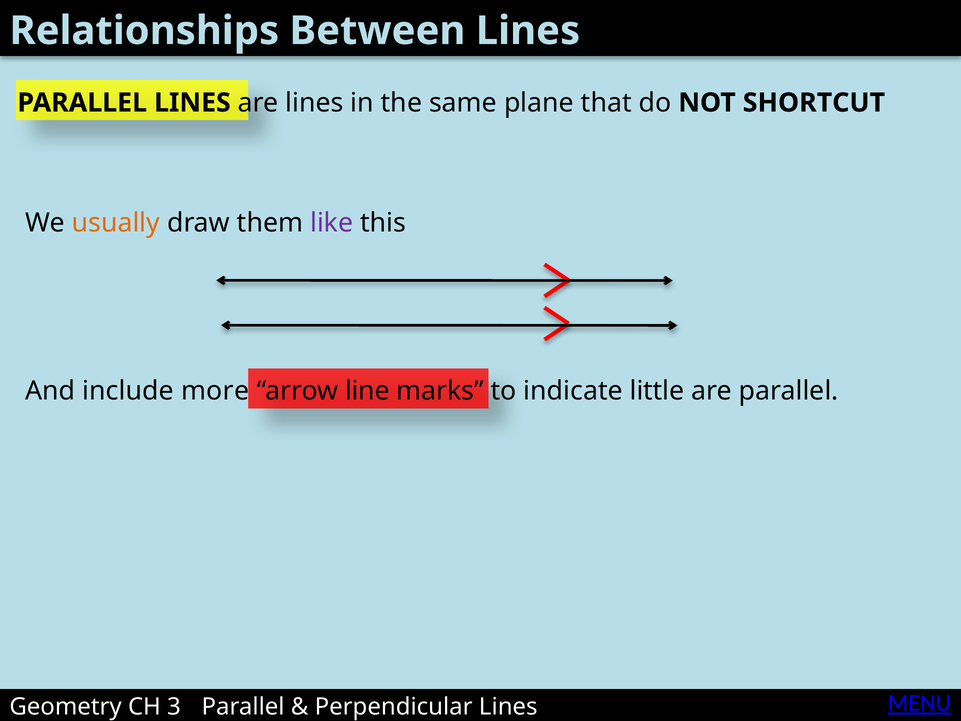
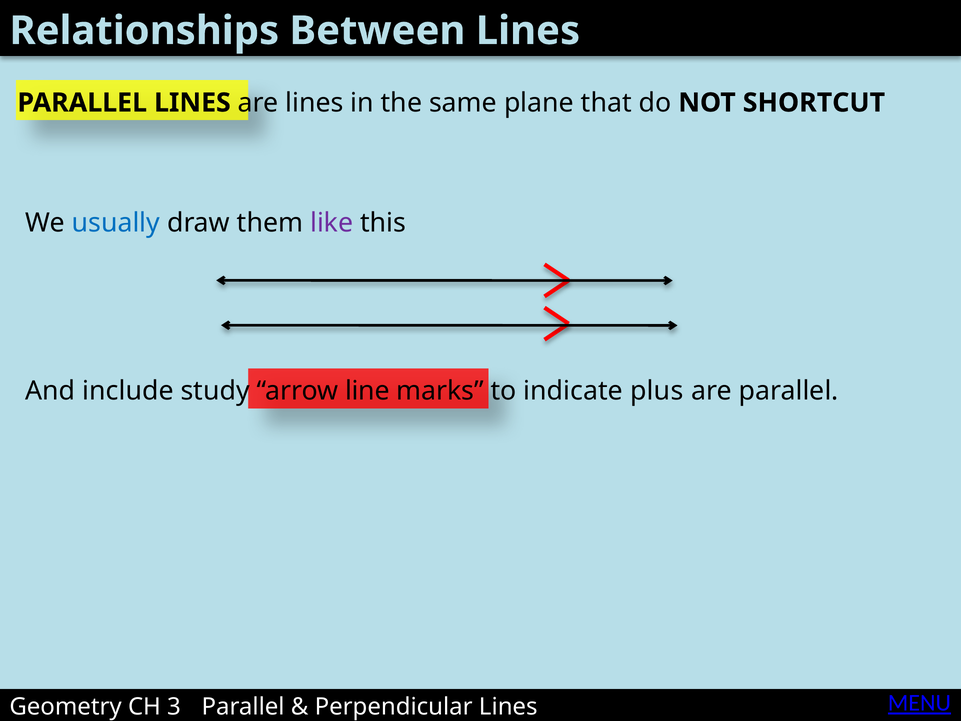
usually colour: orange -> blue (116, 223)
more: more -> study (215, 391)
little: little -> plus (657, 391)
